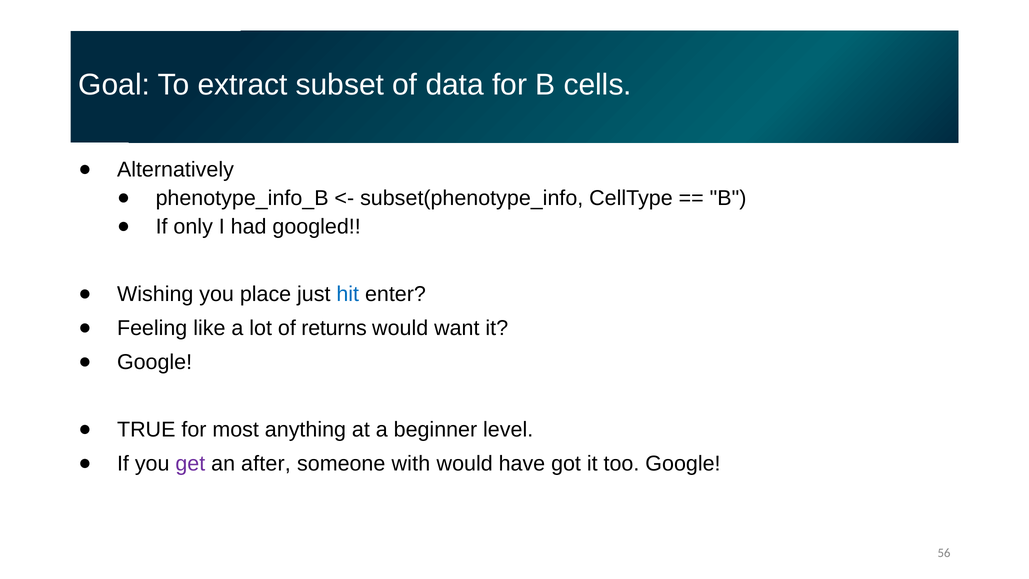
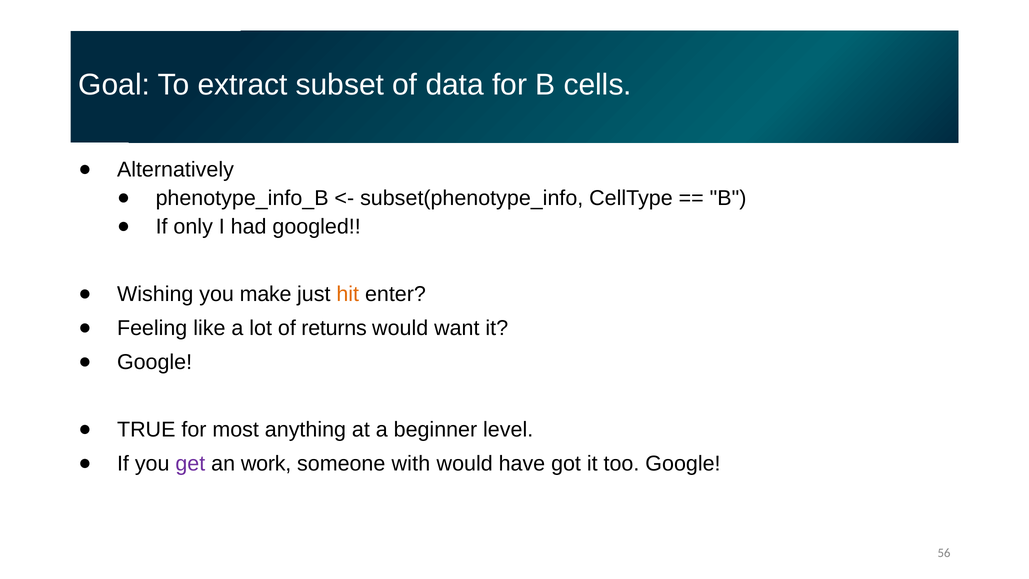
place: place -> make (266, 294)
hit colour: blue -> orange (348, 294)
after: after -> work (266, 464)
